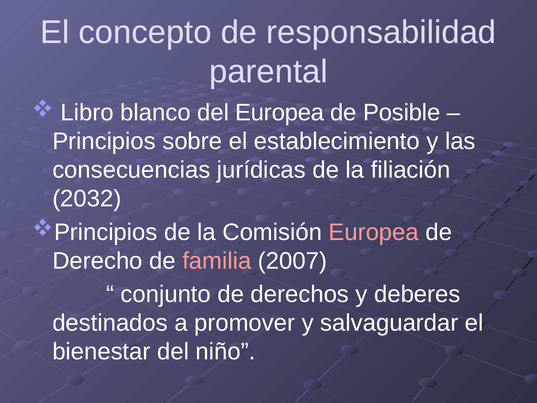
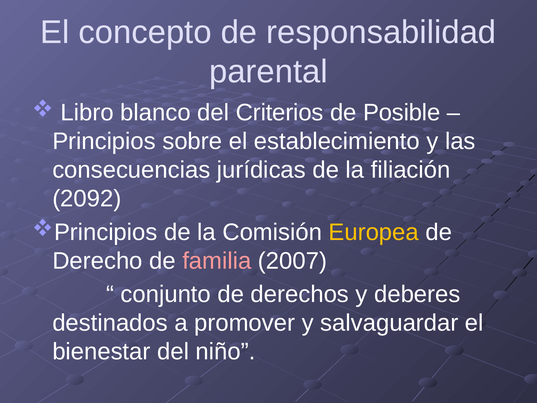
del Europea: Europea -> Criterios (280, 113)
2032: 2032 -> 2092 (87, 199)
Europea colour: pink -> yellow (374, 232)
